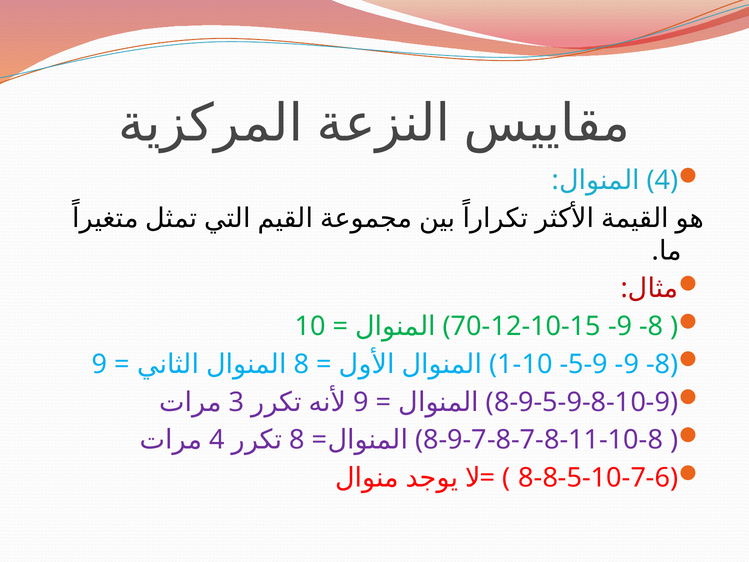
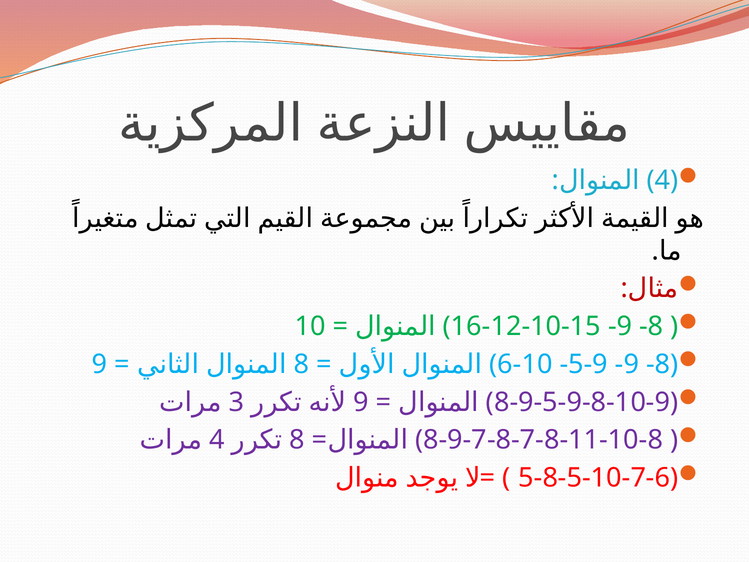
70-12-10-15: 70-12-10-15 -> 16-12-10-15 (526, 326)
1-10: 1-10 -> 6-10 (525, 364)
8-8-5-10-7-6: 8-8-5-10-7-6 -> 5-8-5-10-7-6 (594, 478)
